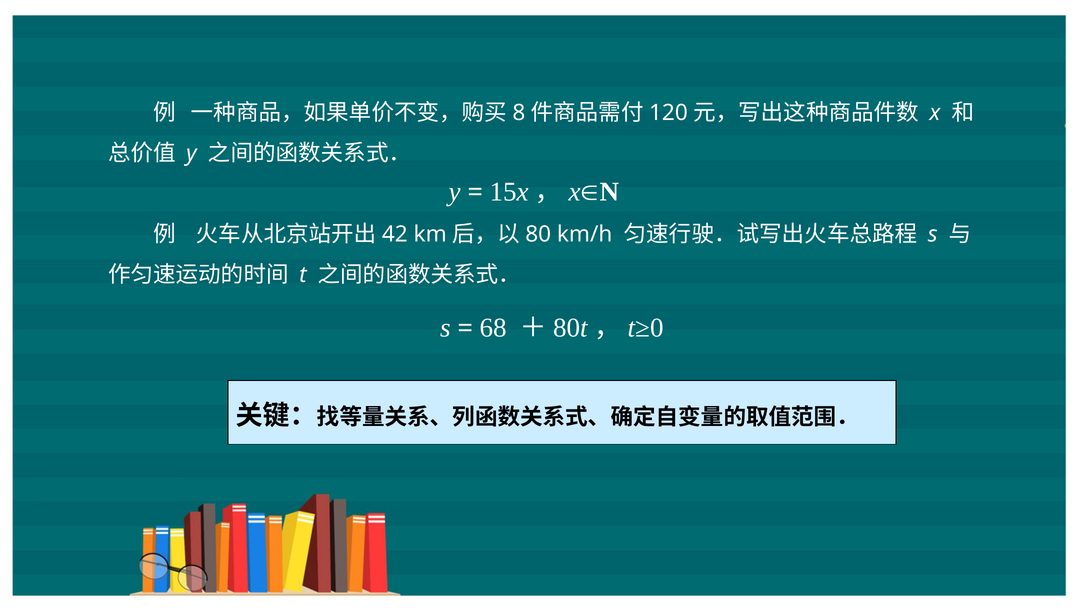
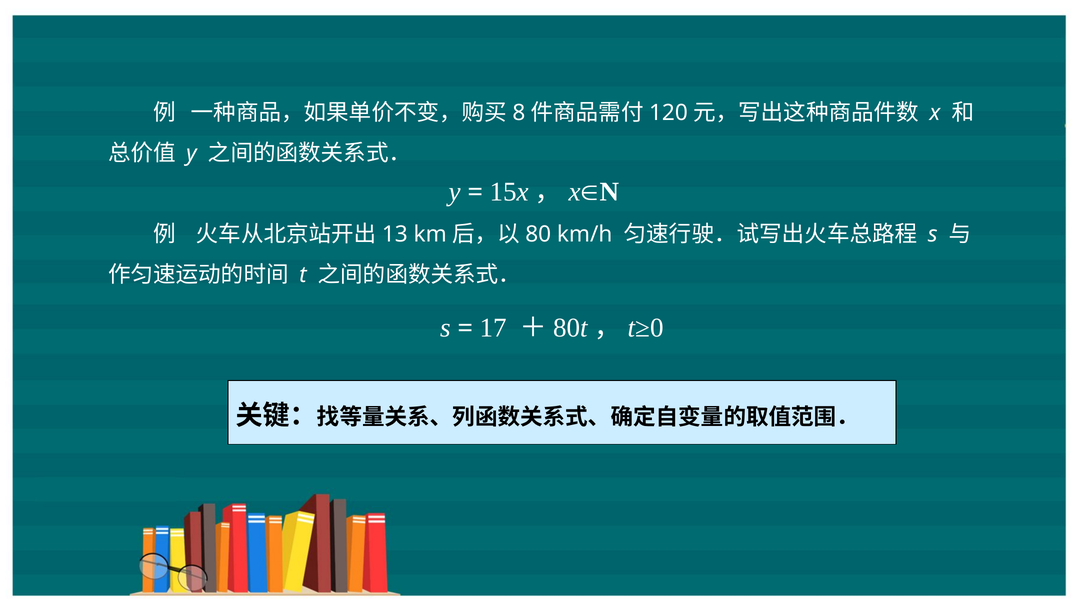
42: 42 -> 13 (395, 234)
68: 68 -> 17 (493, 328)
